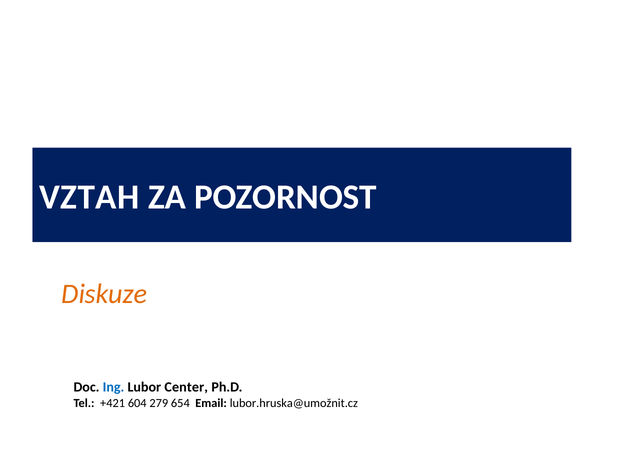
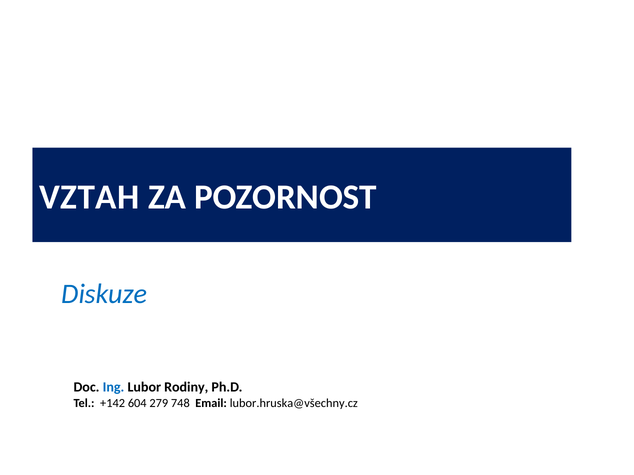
Diskuze colour: orange -> blue (104, 294)
Center: Center -> Rodiny (186, 388)
+421: +421 -> +142 (113, 403)
654: 654 -> 748 (180, 403)
lubor.hruska@umožnit.cz: lubor.hruska@umožnit.cz -> lubor.hruska@všechny.cz (294, 403)
